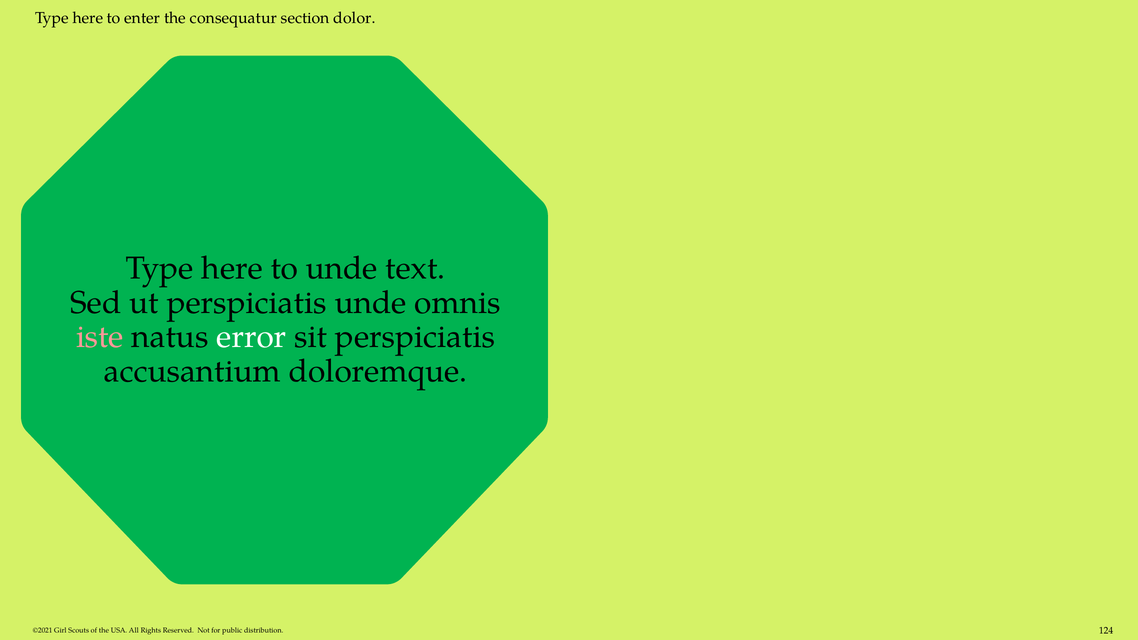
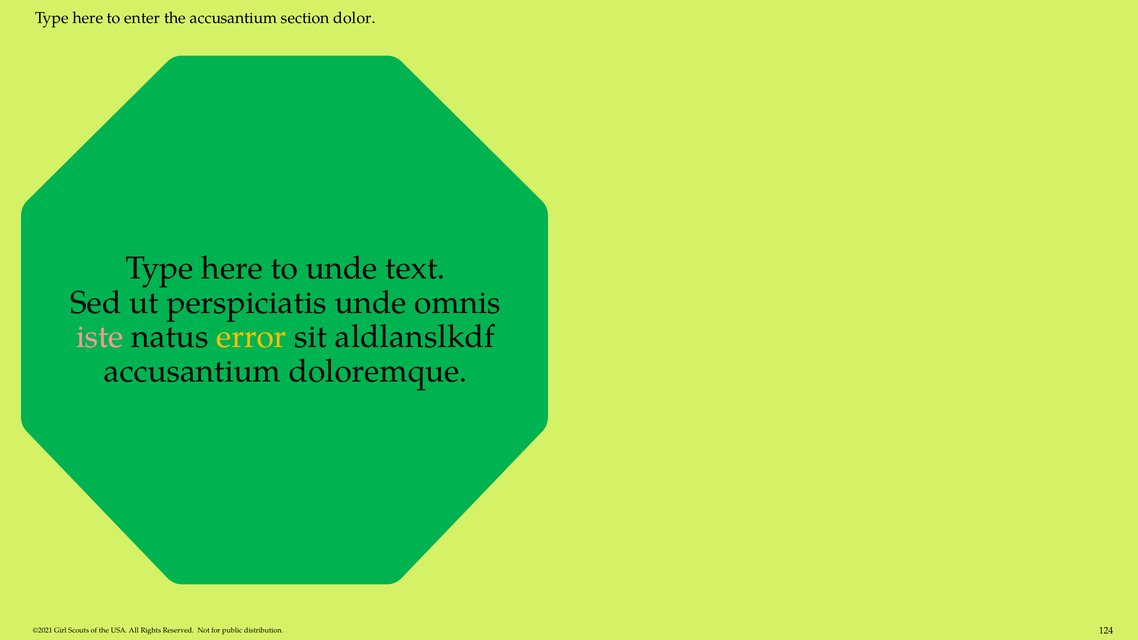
the consequatur: consequatur -> accusantium (234, 18)
error colour: white -> yellow (251, 337)
sit perspiciatis: perspiciatis -> aldlanslkdf (415, 337)
